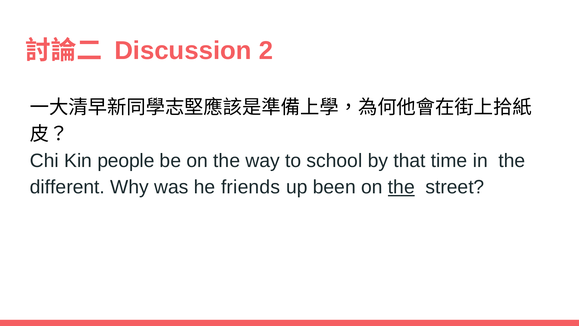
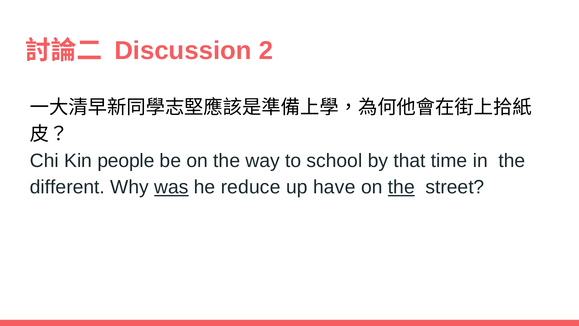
was underline: none -> present (171, 187)
friends: friends -> reduce (251, 187)
been: been -> have (334, 187)
